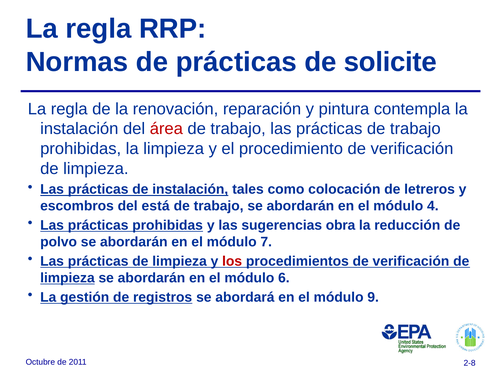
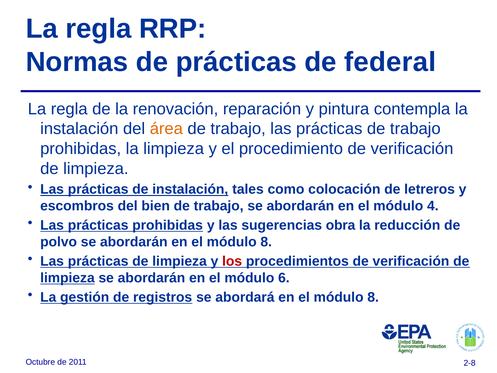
solicite: solicite -> federal (390, 62)
área colour: red -> orange (166, 129)
está: está -> bien (156, 206)
7: 7 -> 8 (266, 242)
9: 9 -> 8 (373, 297)
